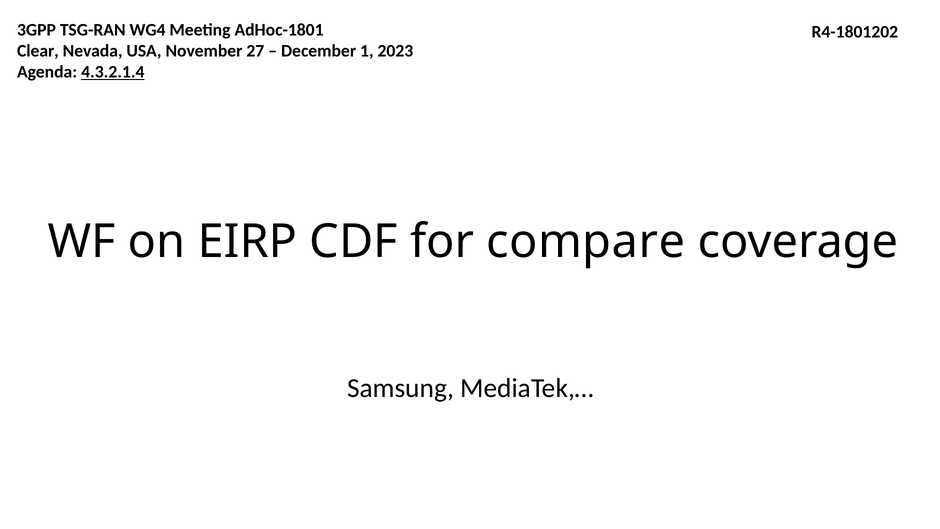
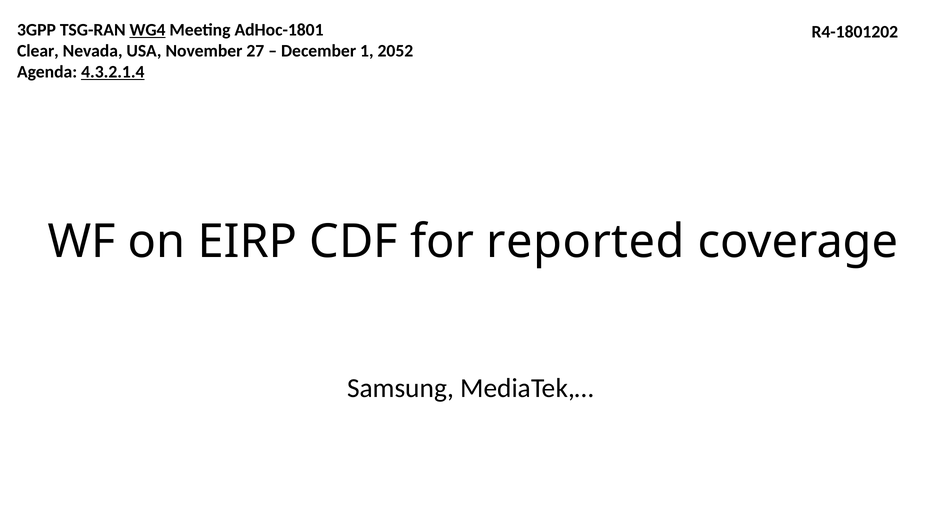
WG4 underline: none -> present (148, 30)
2023: 2023 -> 2052 (395, 51)
compare: compare -> reported (586, 241)
